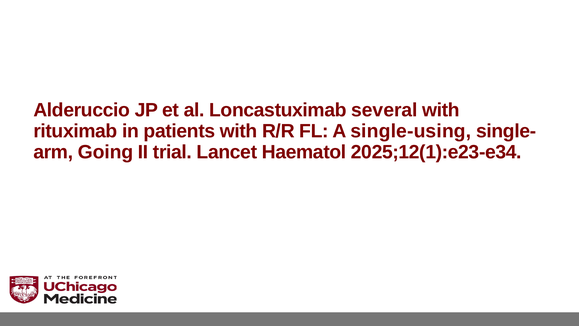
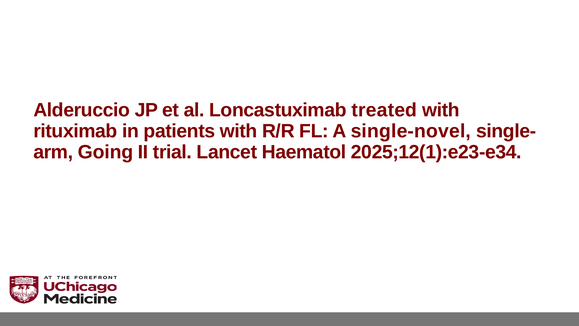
several: several -> treated (384, 110)
single-using: single-using -> single-novel (411, 131)
